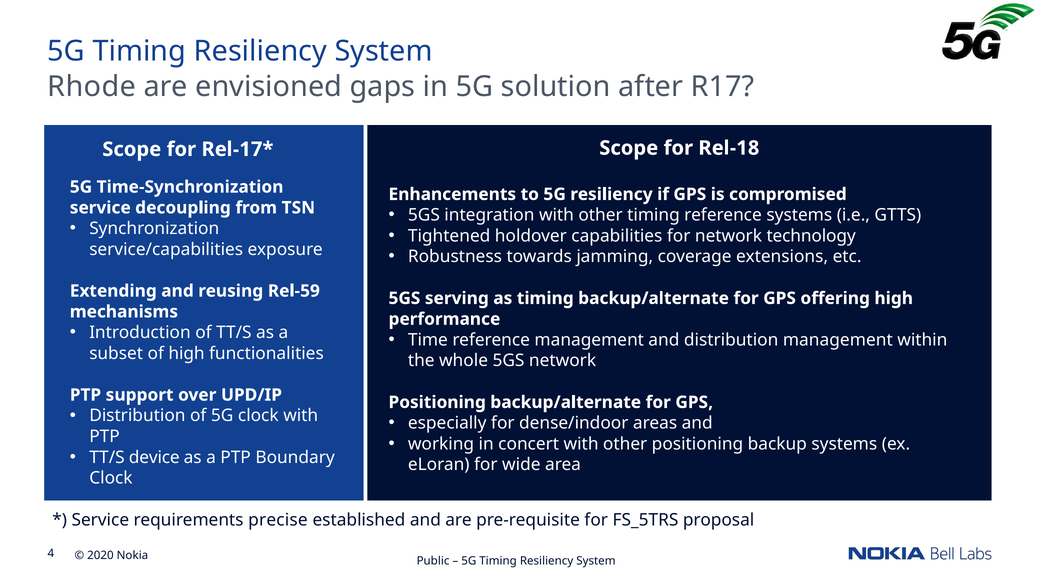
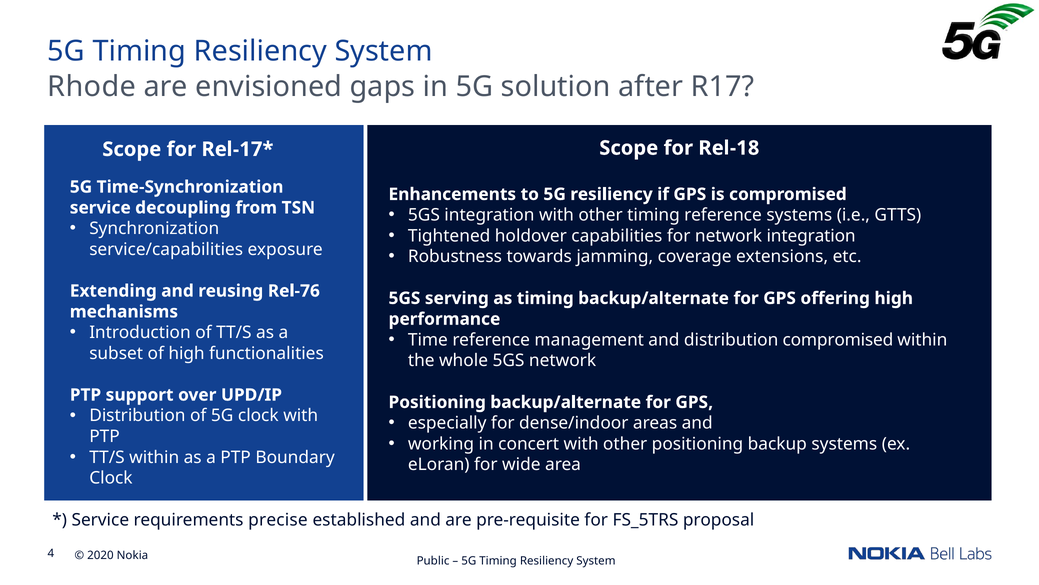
network technology: technology -> integration (811, 236)
Rel-59: Rel-59 -> Rel-76 (294, 291)
distribution management: management -> compromised (838, 340)
TT/S device: device -> within (154, 457)
